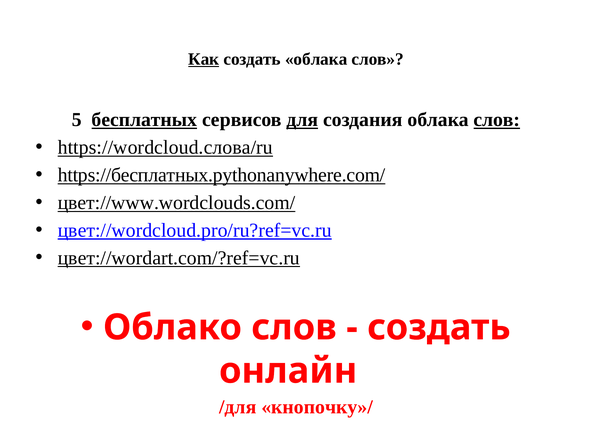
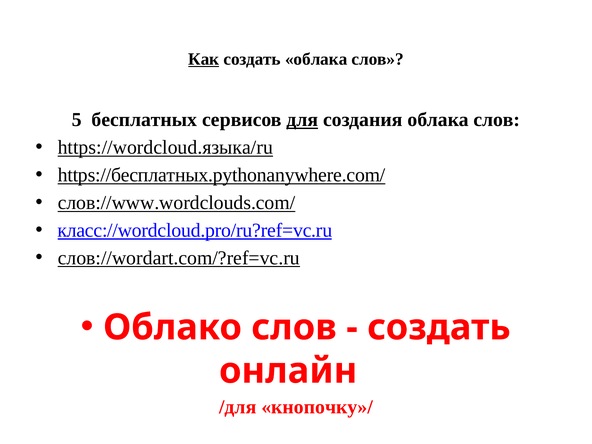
бесплатных underline: present -> none (144, 120)
слов underline: present -> none (497, 120)
https://wordcloud.слова/ru: https://wordcloud.слова/ru -> https://wordcloud.языка/ru (165, 147)
цвет://www.wordclouds.com/: цвет://www.wordclouds.com/ -> слов://www.wordclouds.com/ (177, 203)
цвет://wordcloud.pro/ru?ref=vc.ru: цвет://wordcloud.pro/ru?ref=vc.ru -> класс://wordcloud.pro/ru?ref=vc.ru (195, 230)
цвет://wordart.com/?ref=vc.ru: цвет://wordart.com/?ref=vc.ru -> слов://wordart.com/?ref=vc.ru (179, 258)
